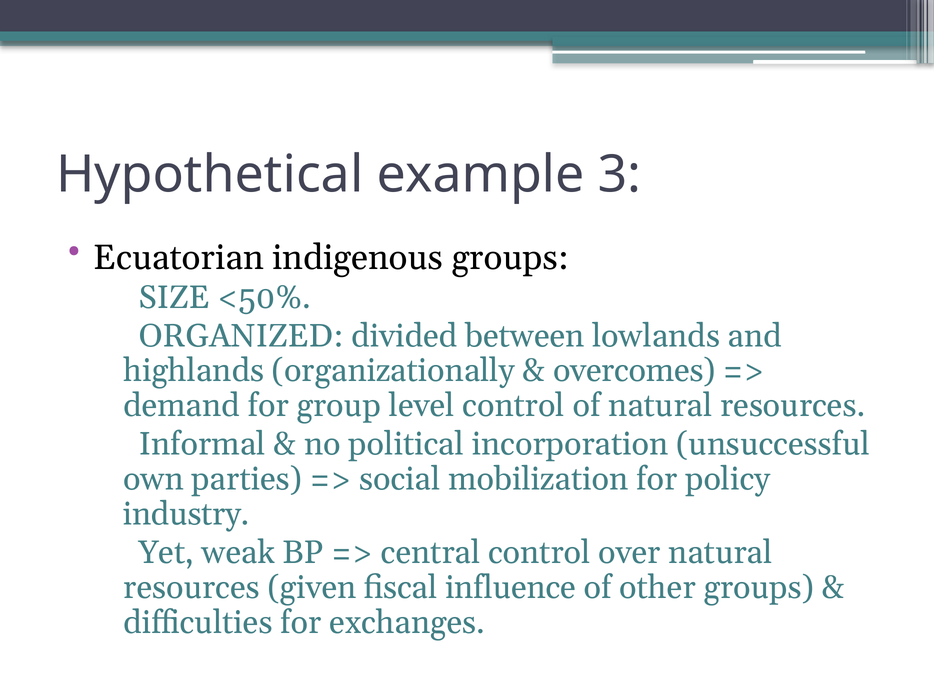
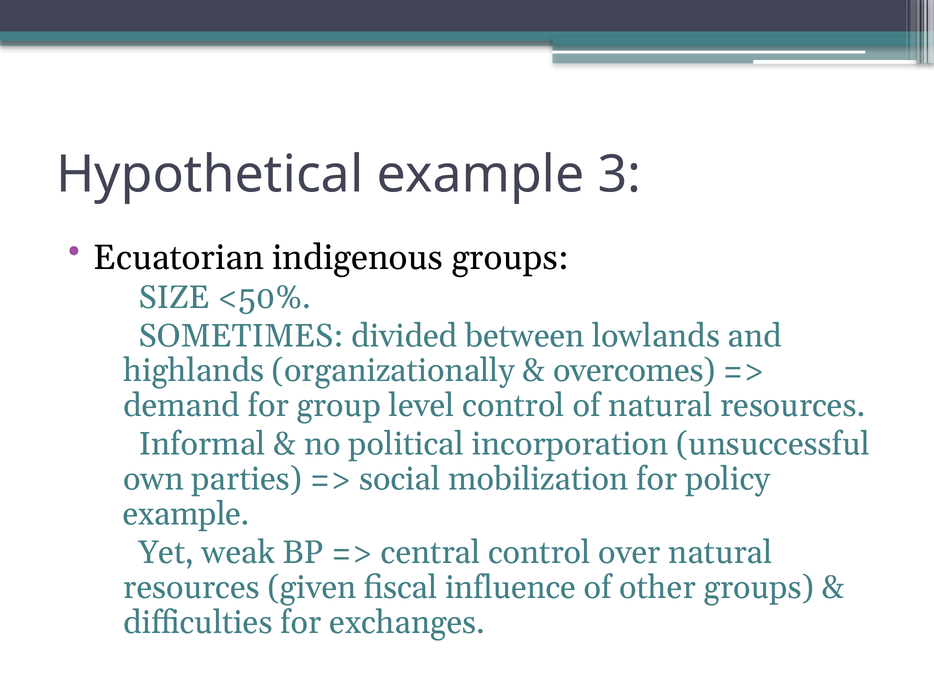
ORGANIZED: ORGANIZED -> SOMETIMES (241, 336)
industry: industry -> example (186, 515)
